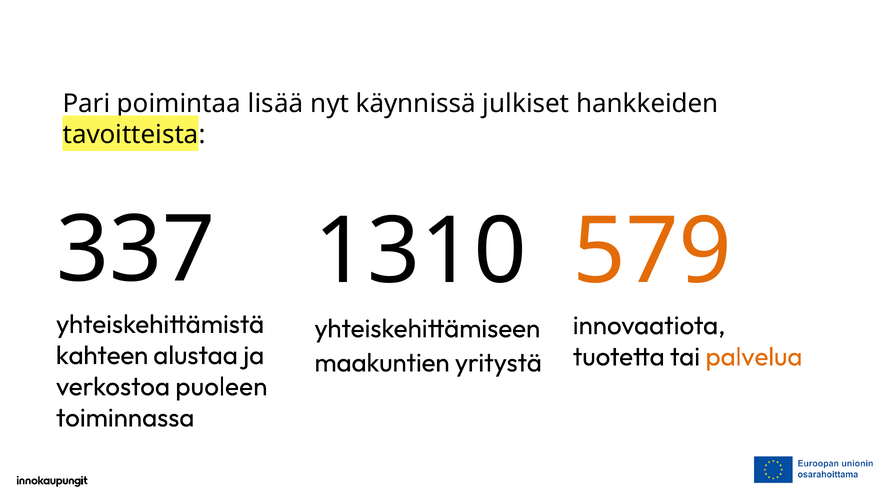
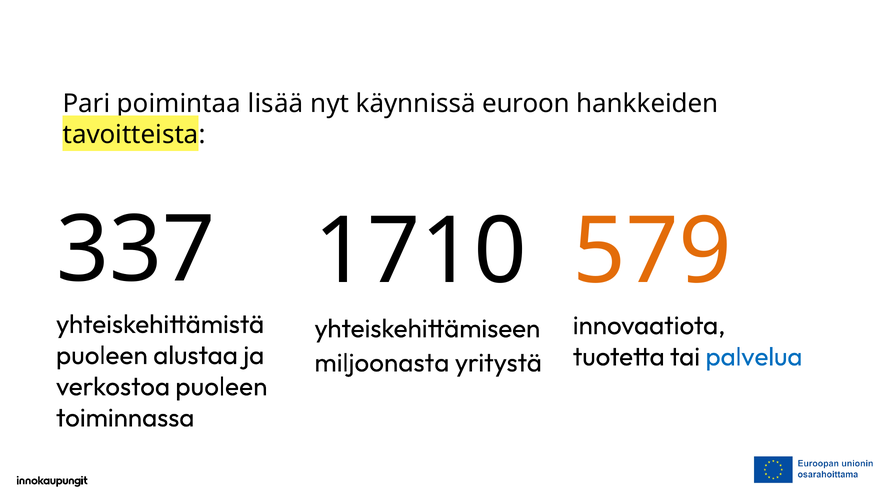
julkiset: julkiset -> euroon (526, 103)
1310: 1310 -> 1710 (421, 252)
kahteen: kahteen -> puoleen (102, 356)
palvelua colour: orange -> blue (754, 357)
maakuntien: maakuntien -> miljoonasta (382, 363)
